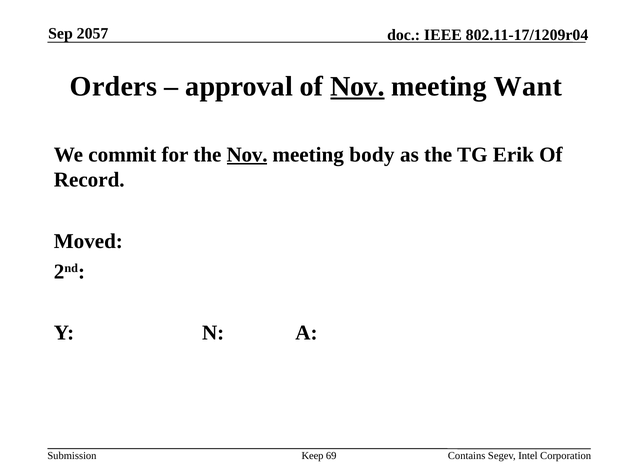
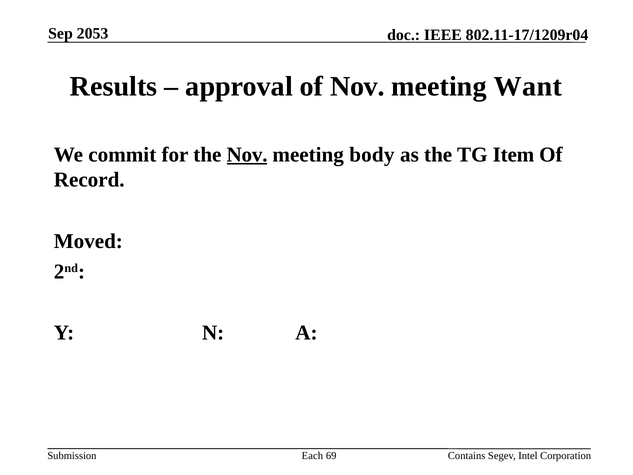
2057: 2057 -> 2053 (93, 34)
Orders: Orders -> Results (114, 86)
Nov underline: present -> none (357, 86)
Erik: Erik -> Item (513, 154)
Keep: Keep -> Each (312, 455)
